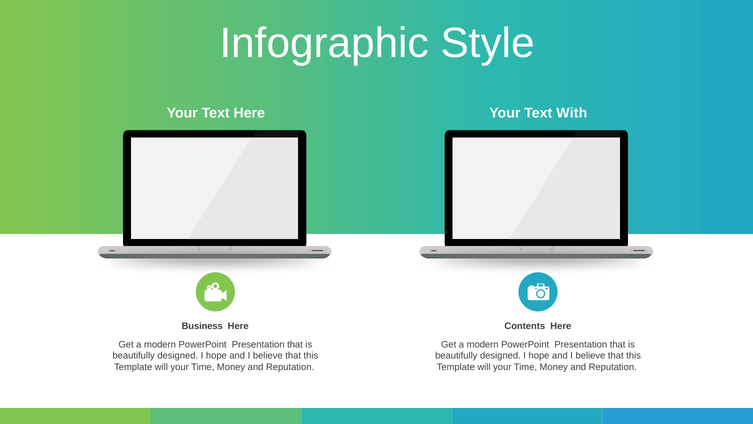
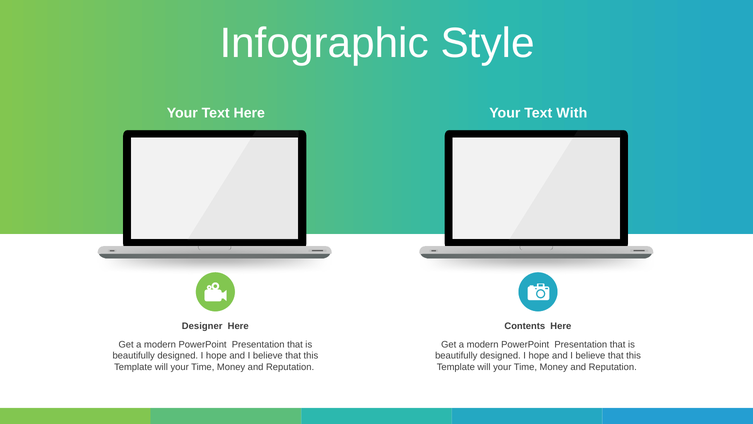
Business: Business -> Designer (202, 326)
